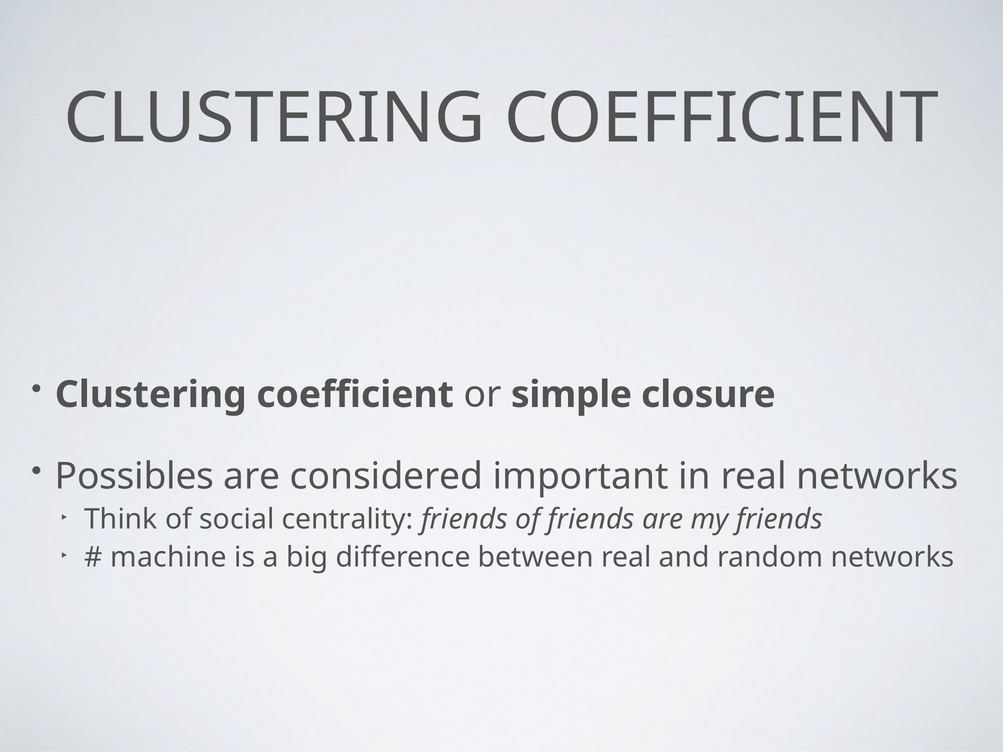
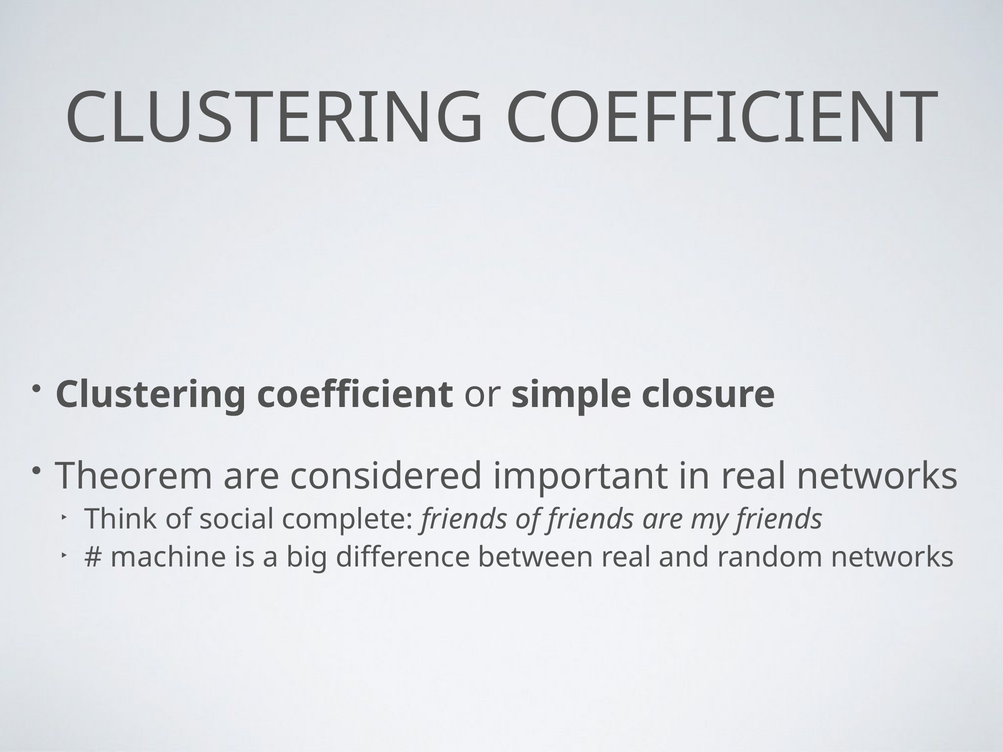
Possibles: Possibles -> Theorem (134, 477)
centrality: centrality -> complete (348, 519)
